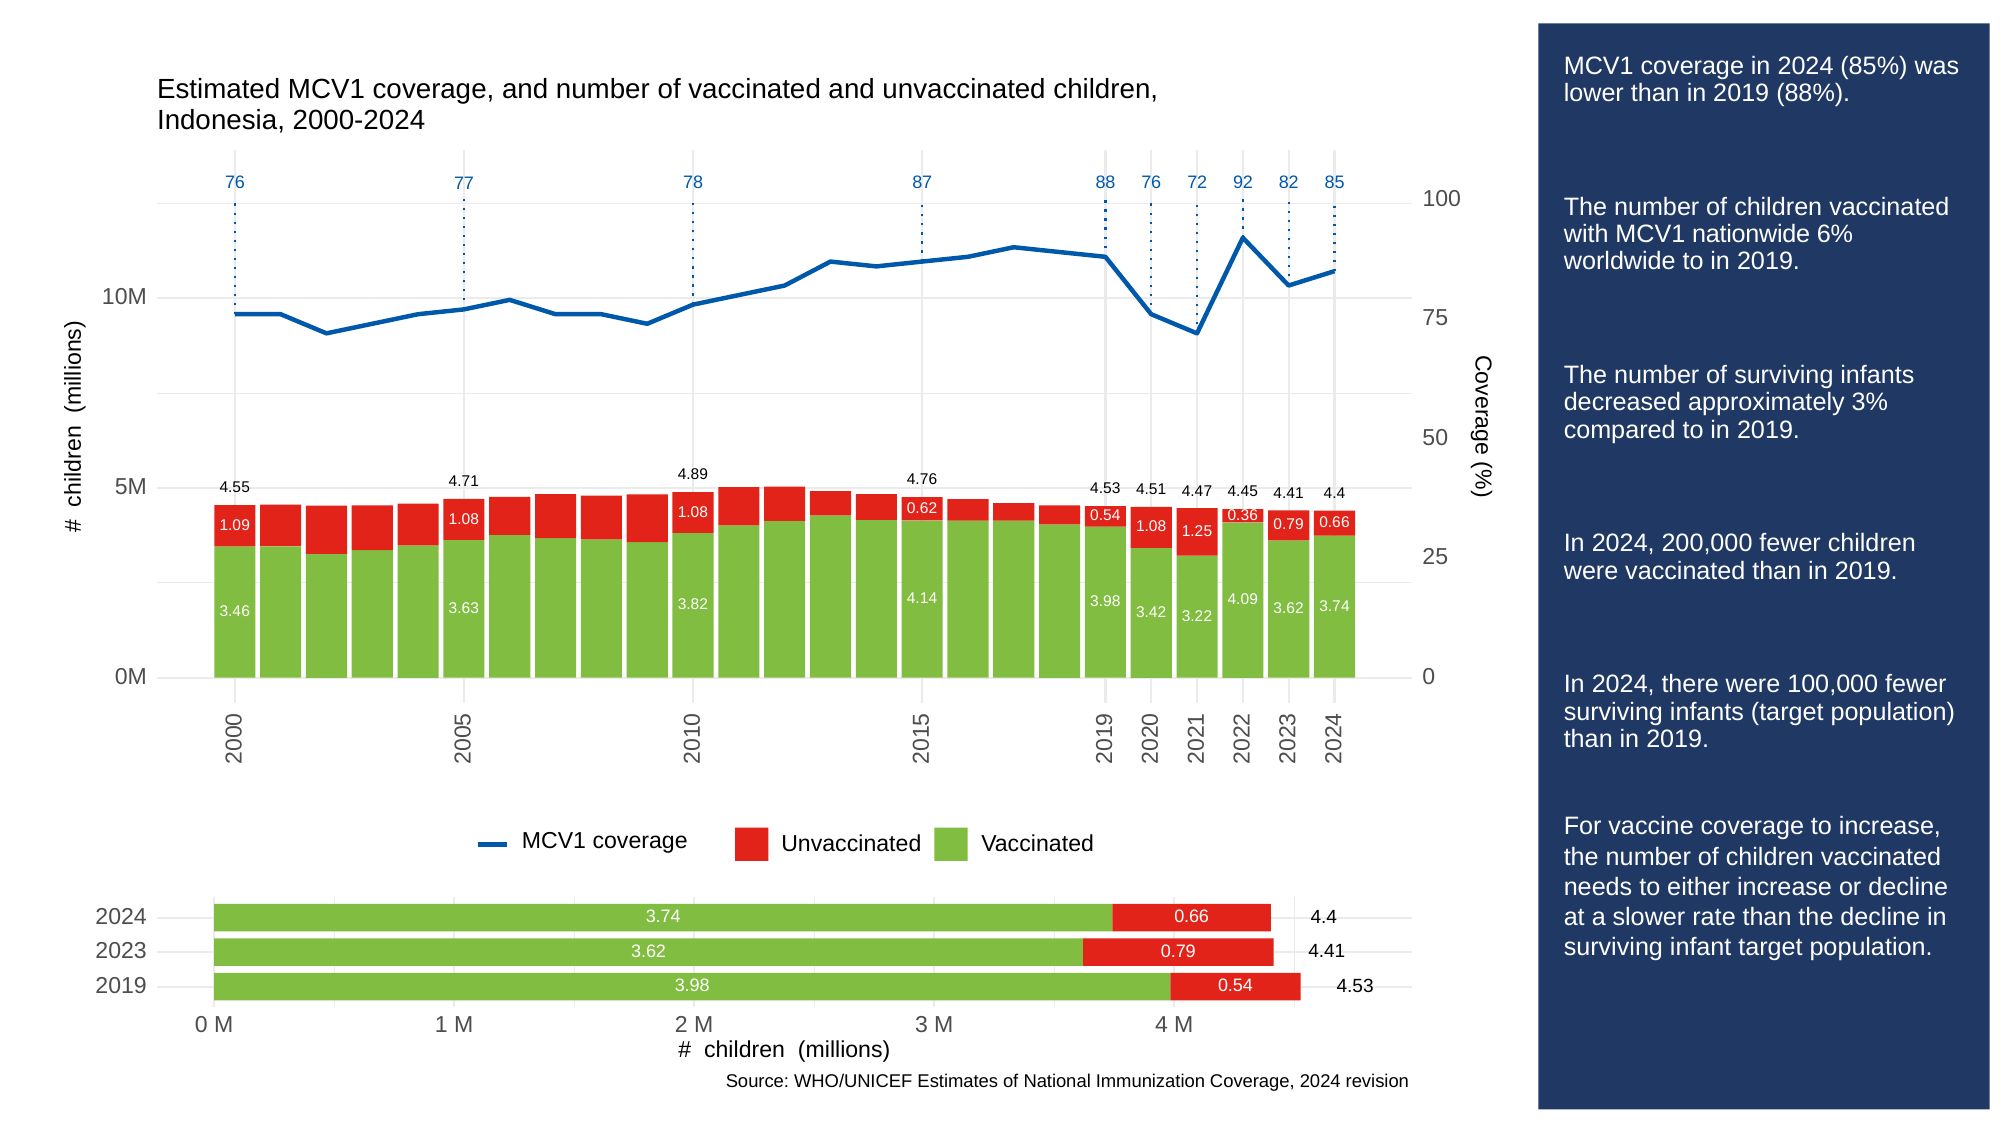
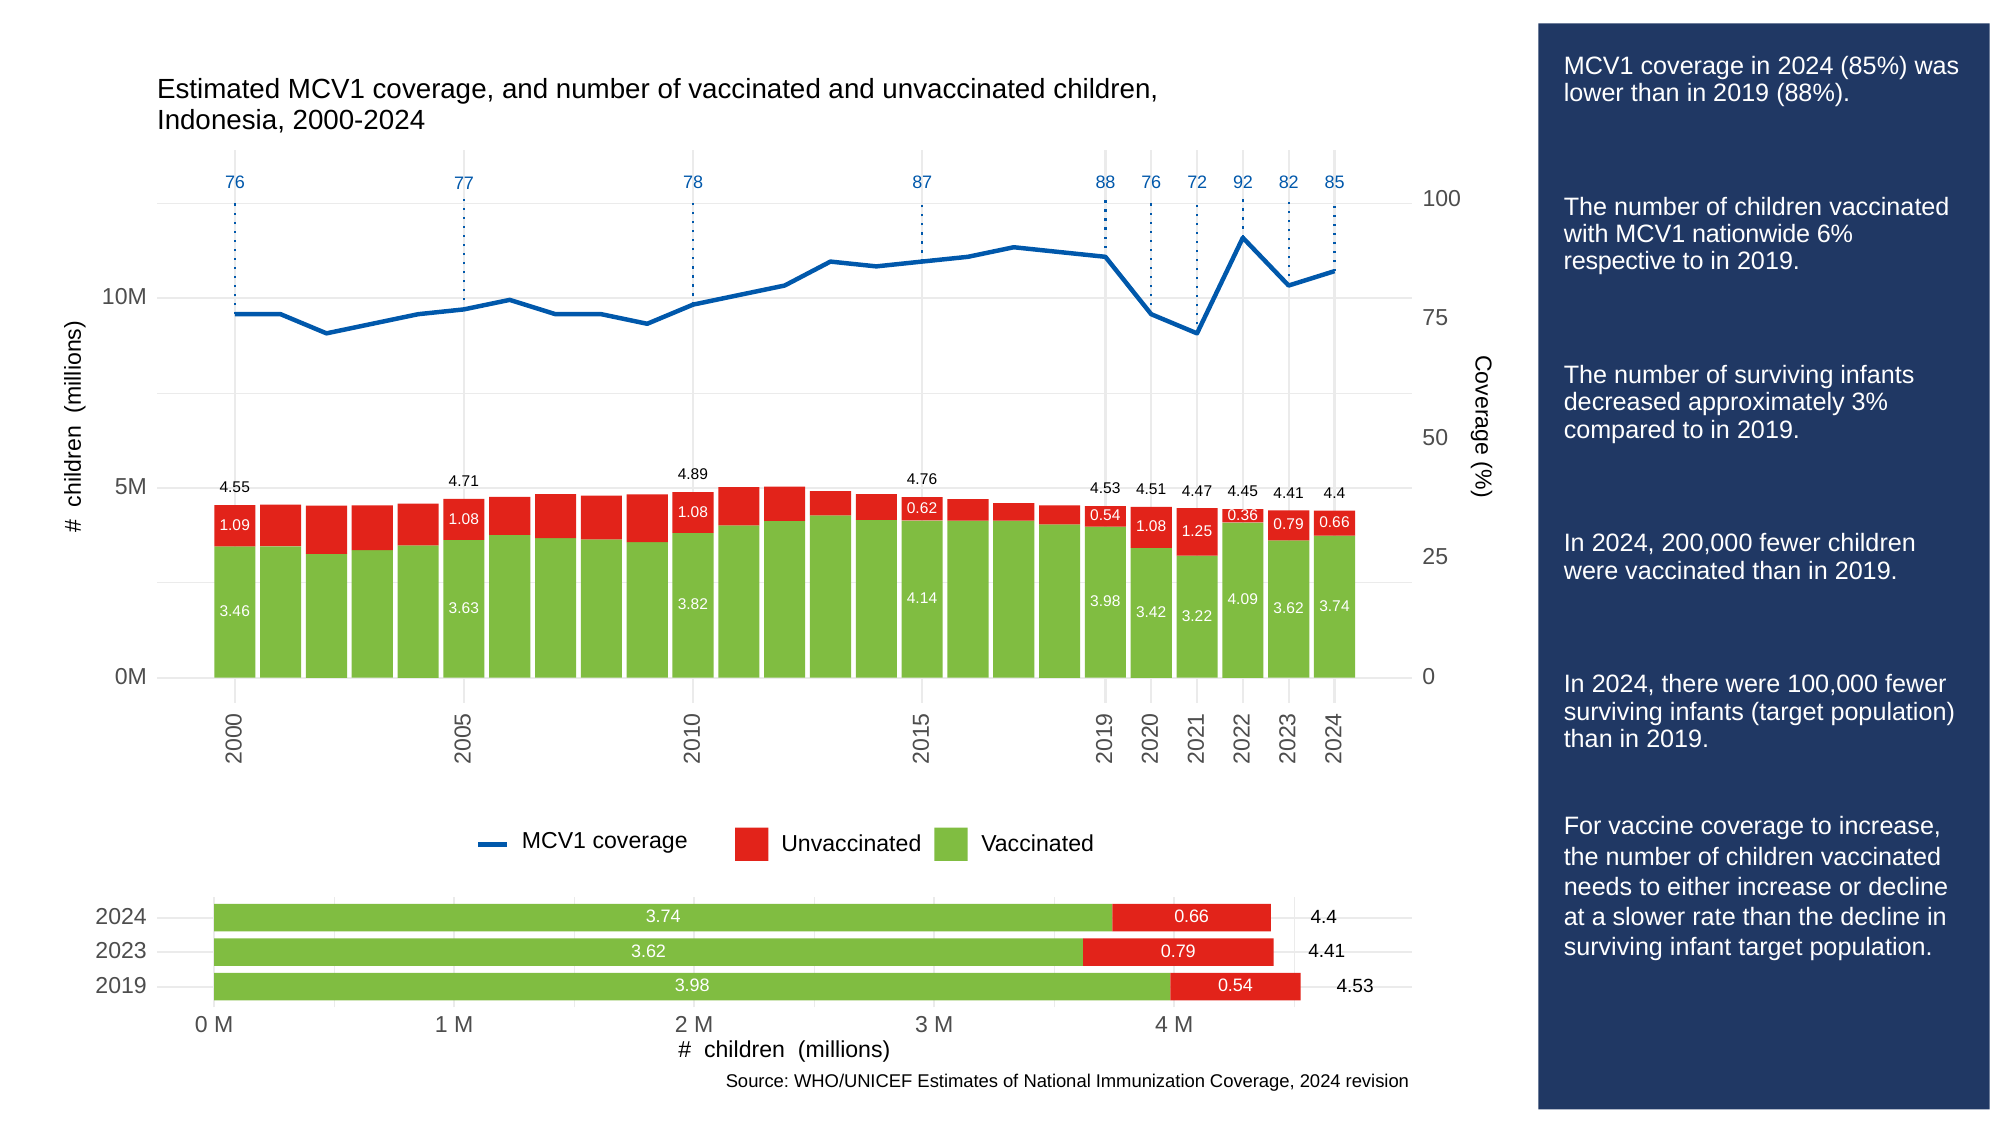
worldwide: worldwide -> respective (1620, 262)
